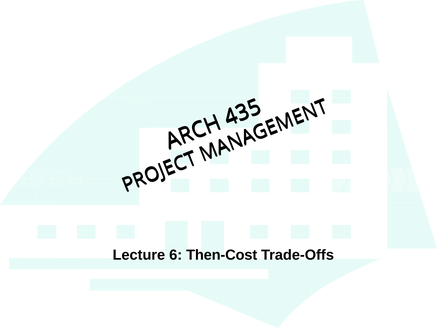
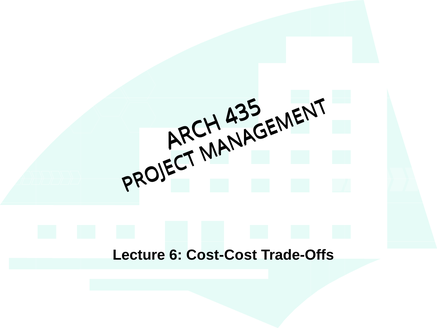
Then-Cost: Then-Cost -> Cost-Cost (222, 255)
